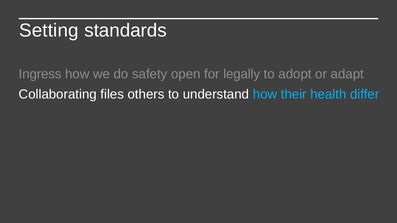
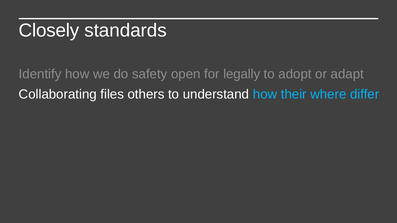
Setting: Setting -> Closely (49, 30)
Ingress: Ingress -> Identify (40, 74)
health: health -> where (328, 94)
